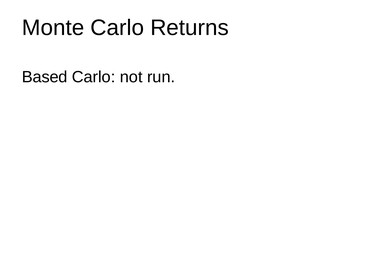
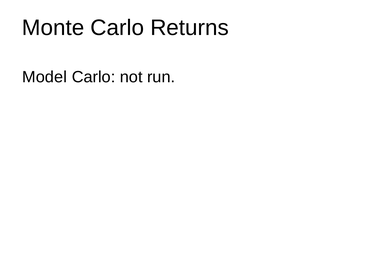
Based: Based -> Model (45, 77)
